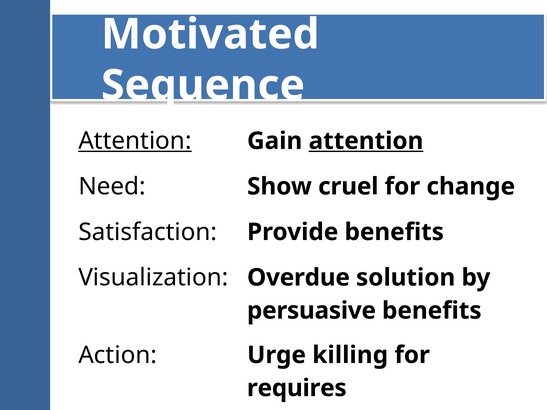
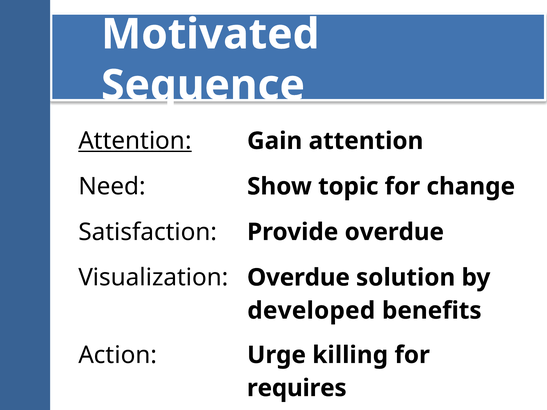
attention underline: present -> none (366, 141)
cruel: cruel -> topic (348, 187)
Provide benefits: benefits -> overdue (394, 232)
persuasive: persuasive -> developed (311, 311)
